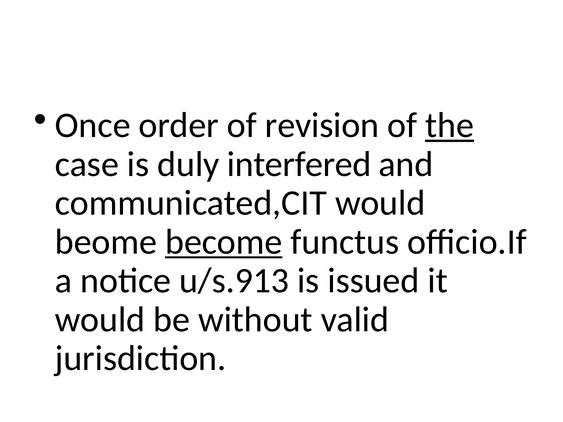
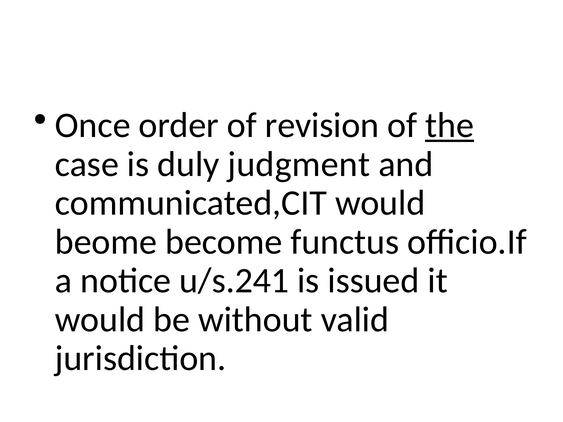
interfered: interfered -> judgment (299, 164)
become underline: present -> none (224, 242)
u/s.913: u/s.913 -> u/s.241 (234, 281)
